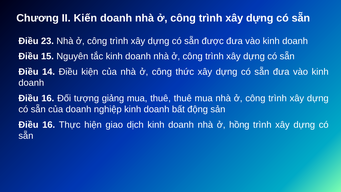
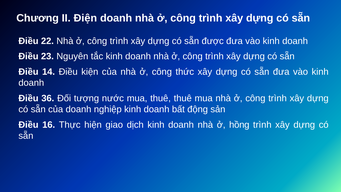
Kiến: Kiến -> Điện (85, 18)
23: 23 -> 22 (47, 41)
15: 15 -> 23 (47, 56)
16: 16 -> 36 (48, 98)
giảng: giảng -> nước (113, 98)
